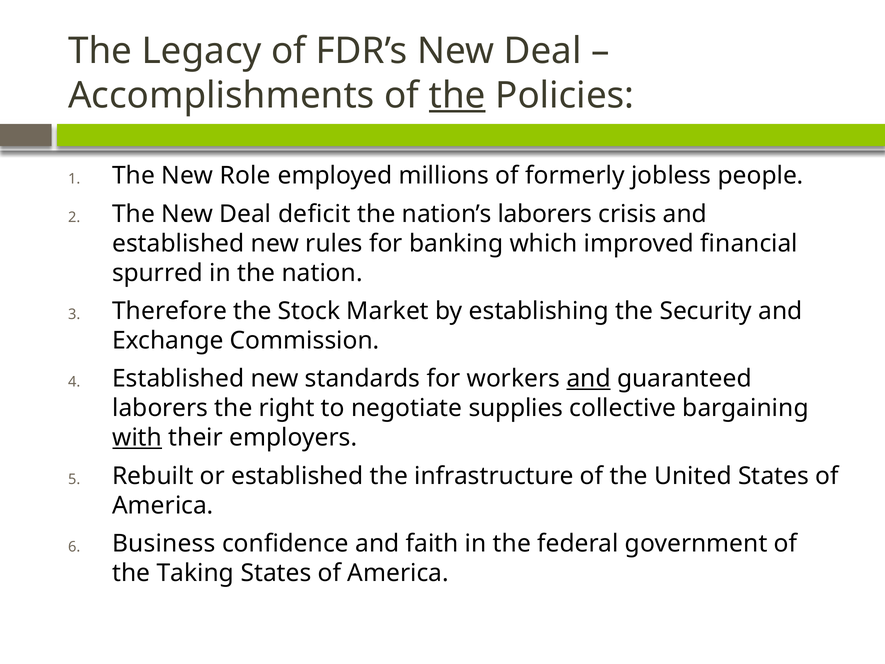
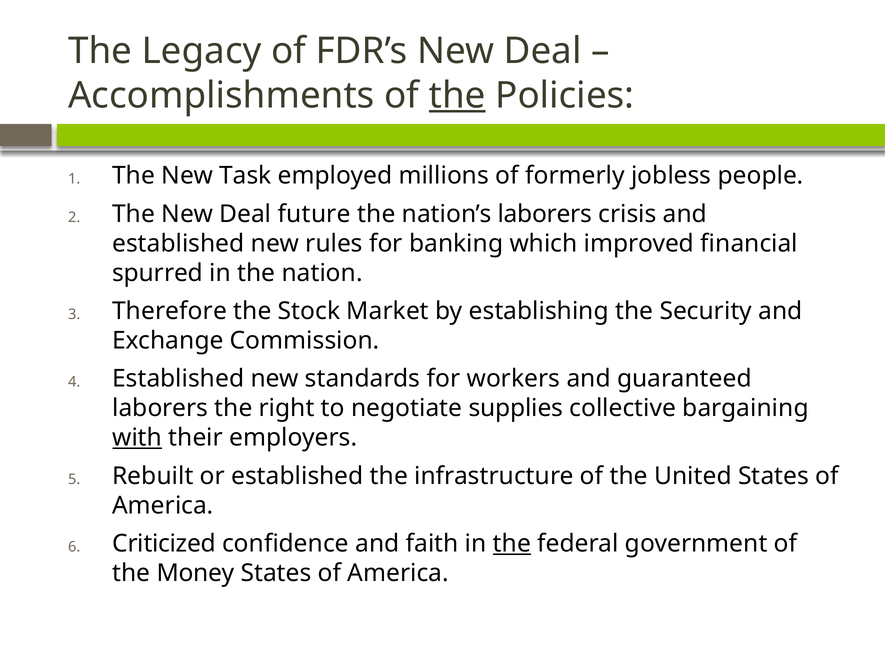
Role: Role -> Task (245, 176)
deficit: deficit -> future (314, 214)
and underline: present -> none (589, 379)
Business: Business -> Criticized (164, 543)
the underline: none -> present (512, 543)
Taking: Taking -> Money (195, 573)
